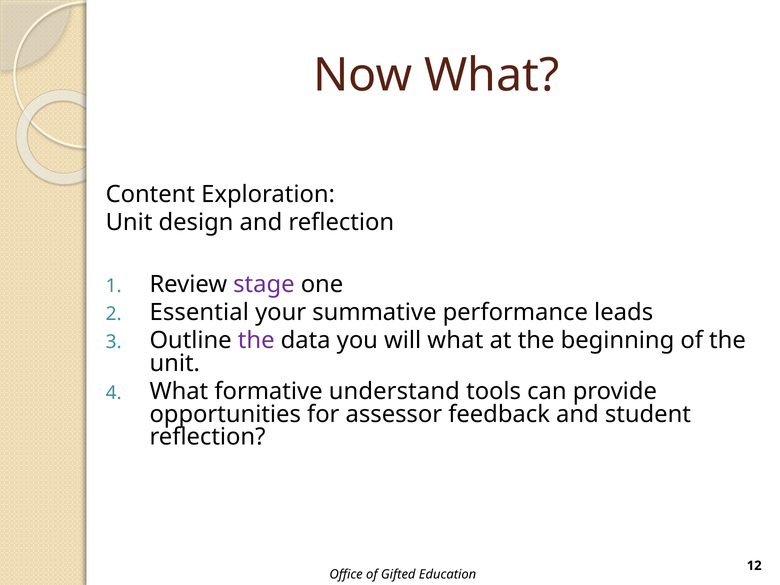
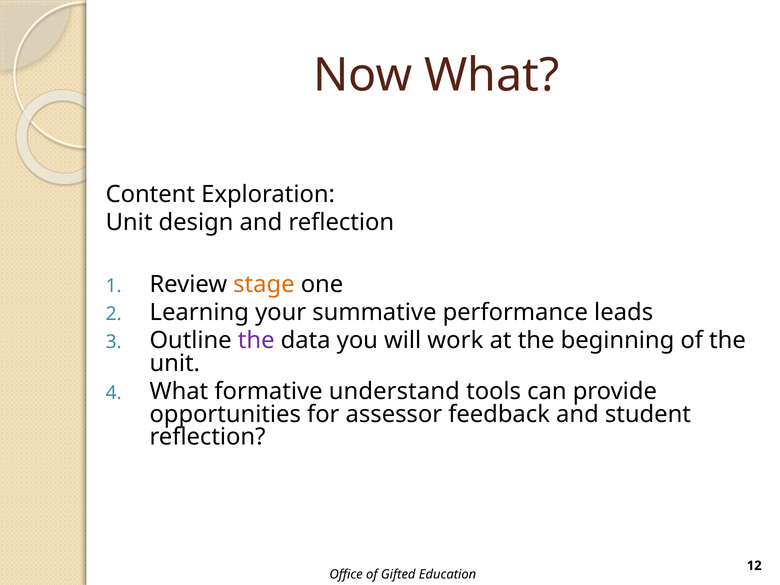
stage colour: purple -> orange (264, 284)
Essential: Essential -> Learning (199, 312)
will what: what -> work (455, 340)
